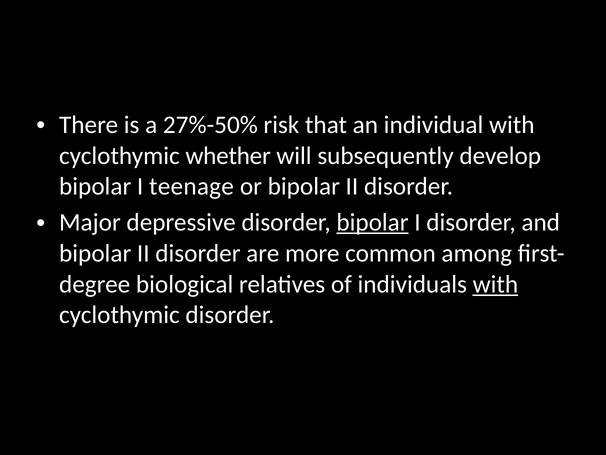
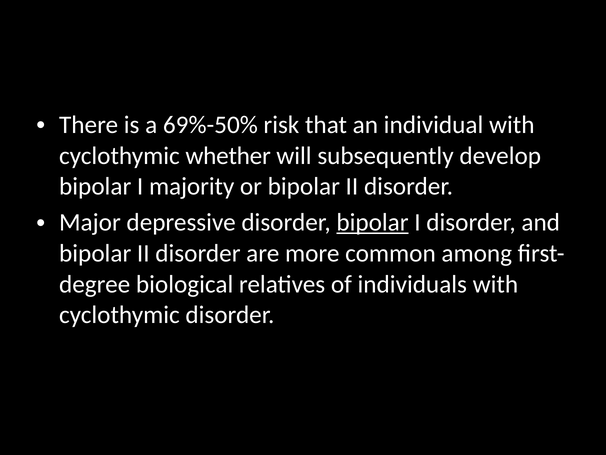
27%-50%: 27%-50% -> 69%-50% (210, 125)
teenage: teenage -> majority (192, 186)
with underline: present -> none (495, 284)
